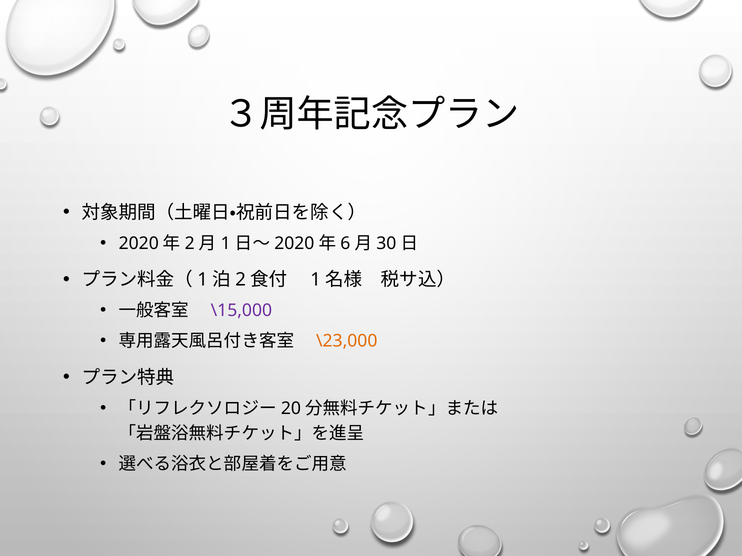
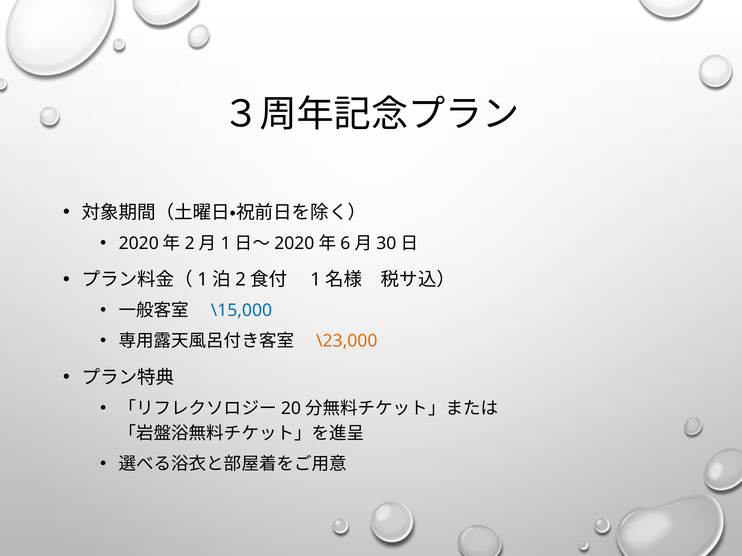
\15,000 colour: purple -> blue (241, 311)
